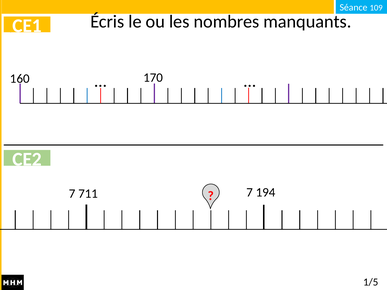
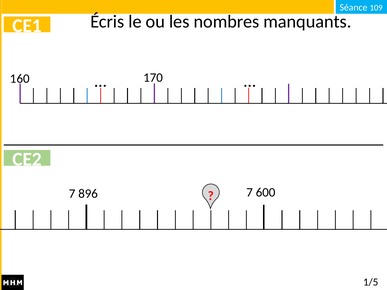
711: 711 -> 896 (88, 194)
194: 194 -> 600 (266, 193)
